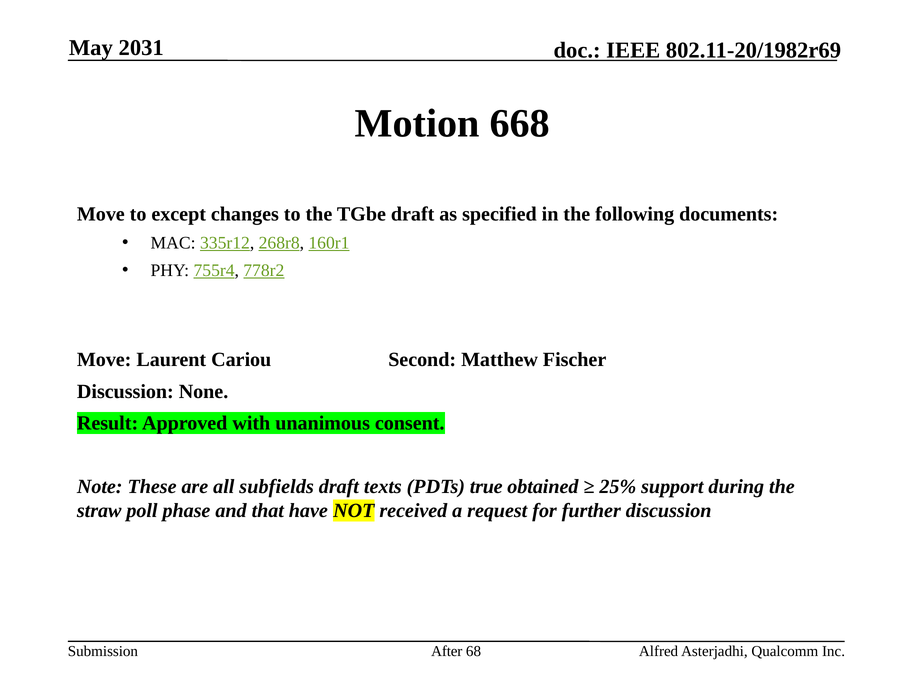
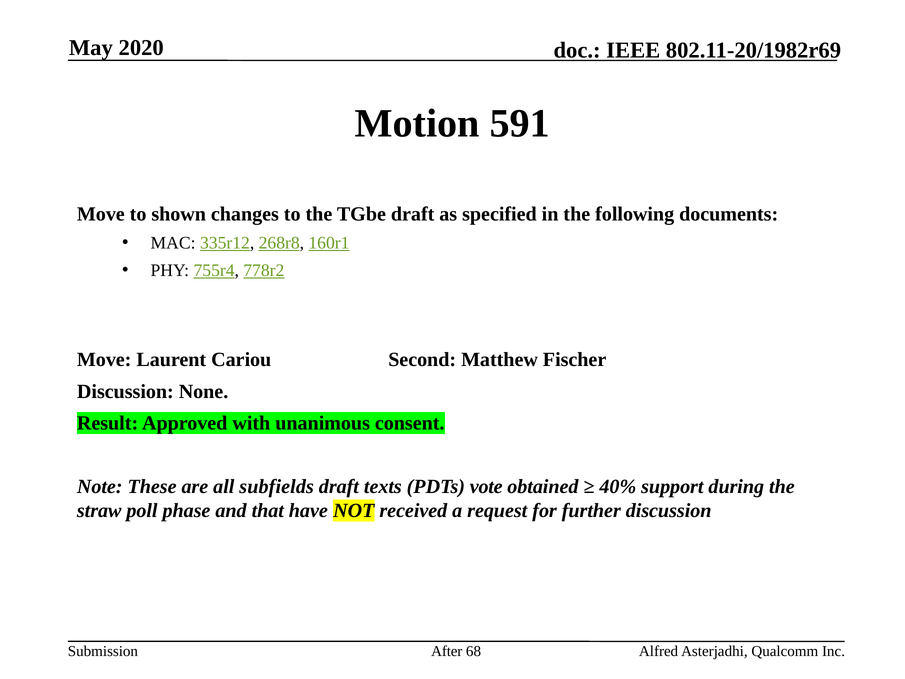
2031: 2031 -> 2020 (141, 48)
668: 668 -> 591 (520, 123)
except: except -> shown (179, 214)
true: true -> vote (486, 486)
25%: 25% -> 40% (618, 486)
